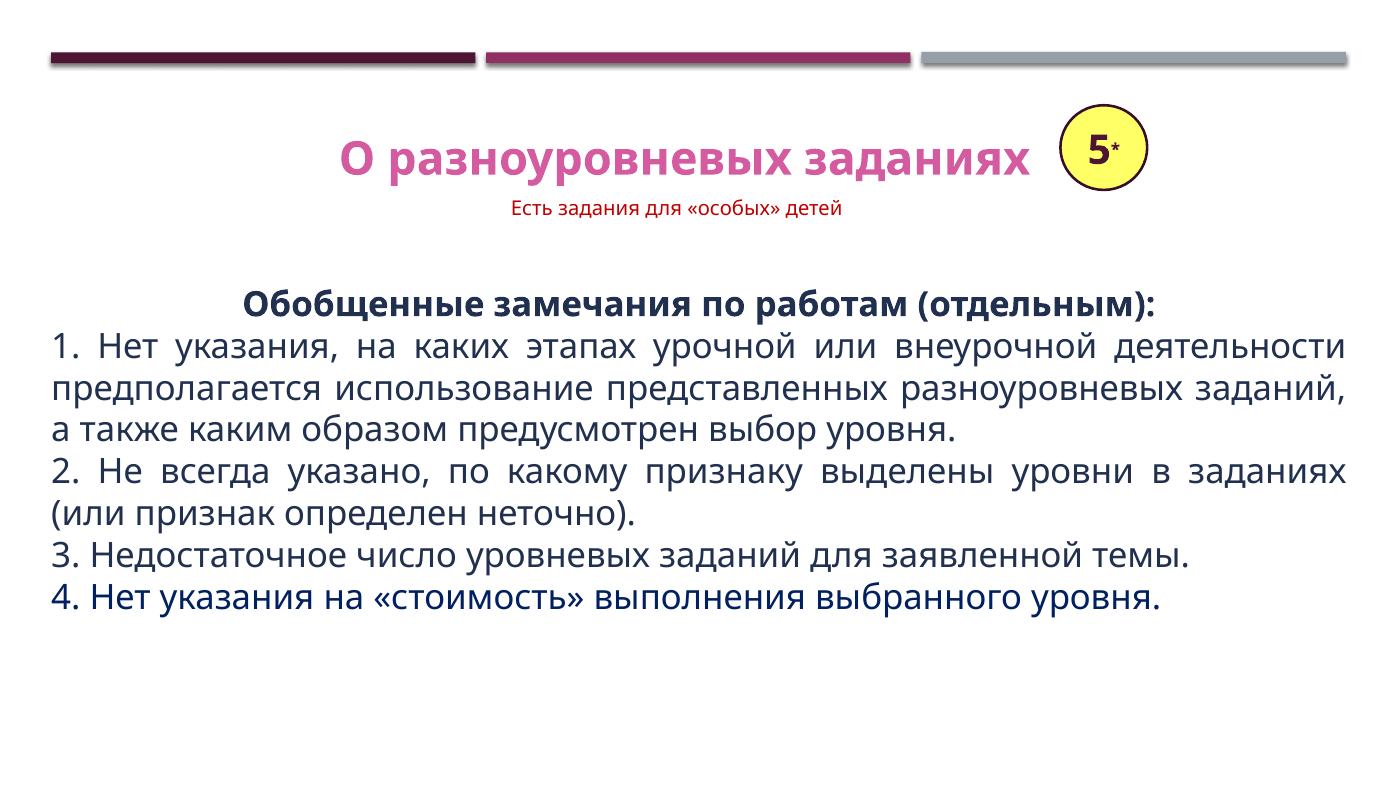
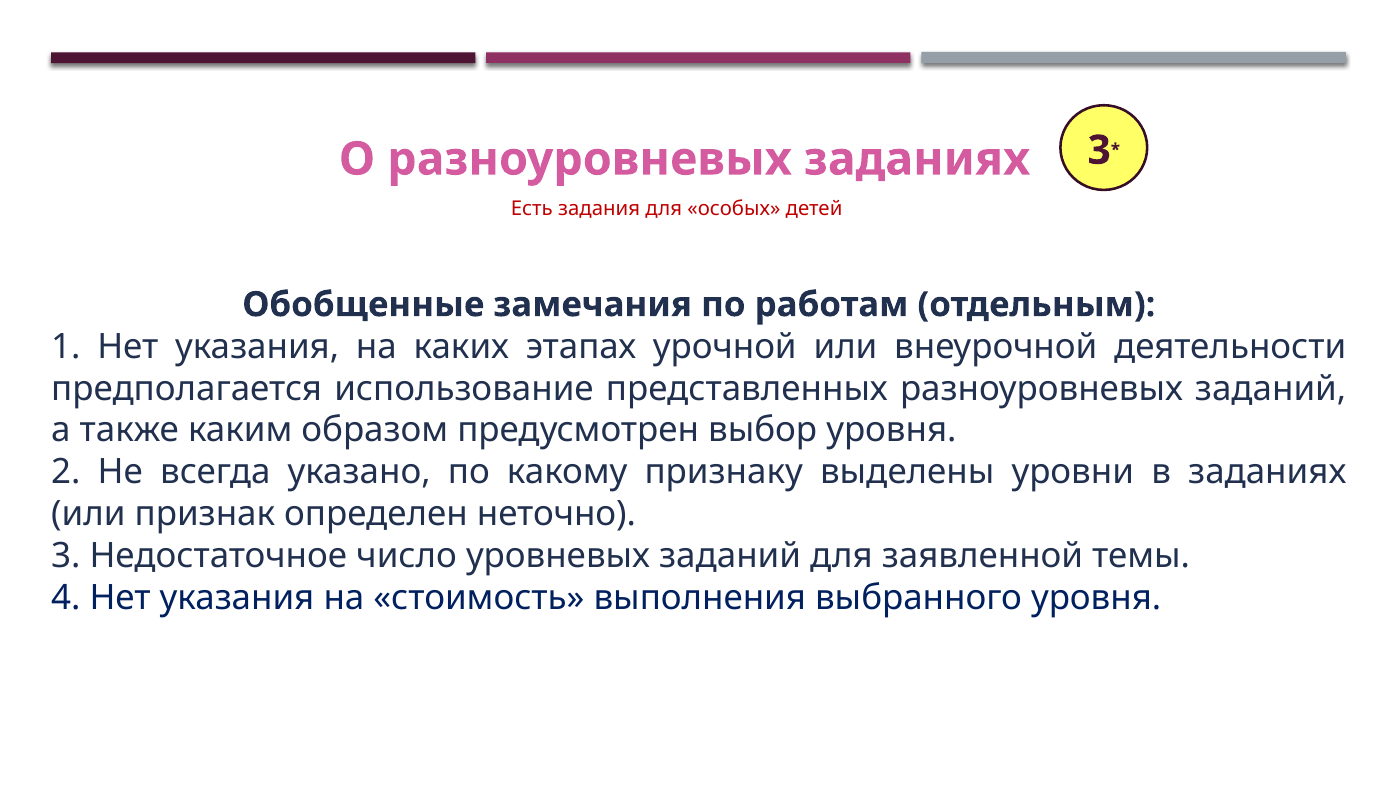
заданиях 5: 5 -> 3 (1099, 150)
